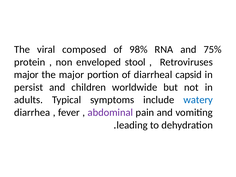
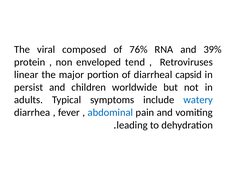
98%: 98% -> 76% (138, 50)
75%: 75% -> 39% (213, 50)
stool: stool -> tend (135, 62)
major: major -> linear (26, 75)
abdominal colour: purple -> blue (110, 112)
